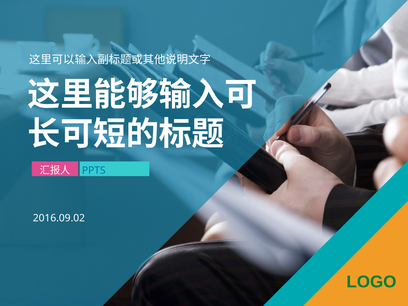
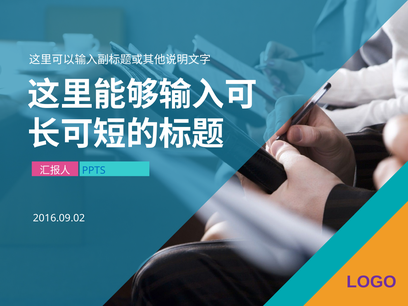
LOGO colour: green -> purple (371, 282)
